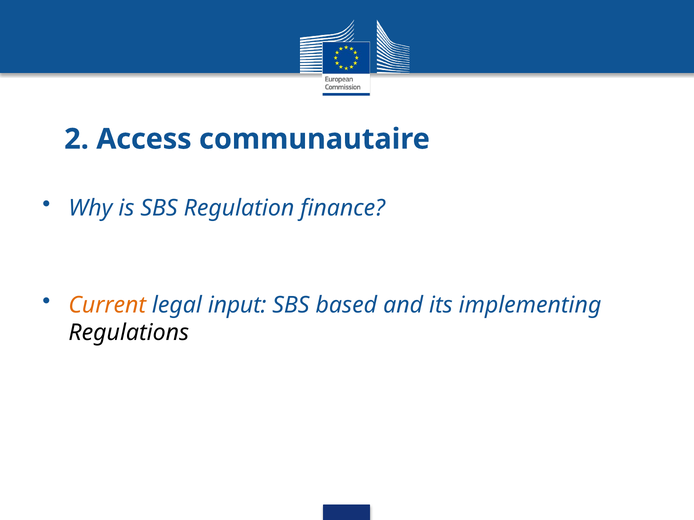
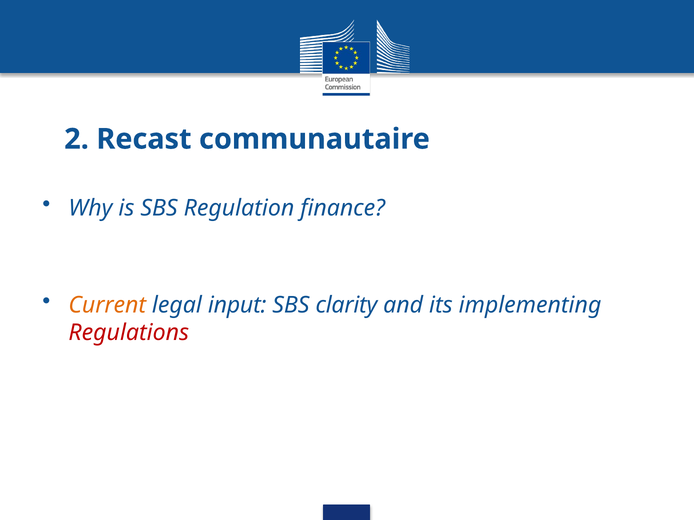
Access: Access -> Recast (144, 139)
based: based -> clarity (346, 305)
Regulations colour: black -> red (129, 333)
